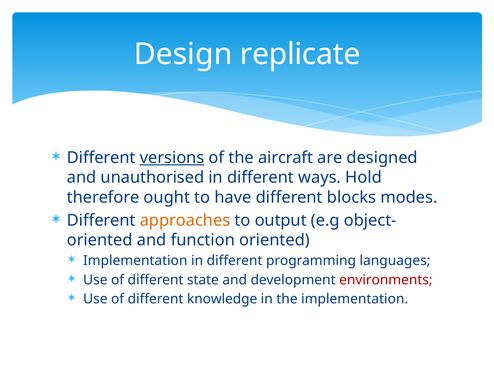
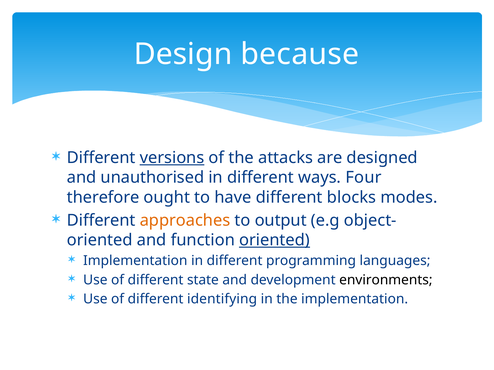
replicate: replicate -> because (300, 54)
aircraft: aircraft -> attacks (286, 158)
Hold: Hold -> Four (364, 178)
oriented underline: none -> present (275, 240)
environments colour: red -> black (386, 280)
knowledge: knowledge -> identifying (222, 299)
